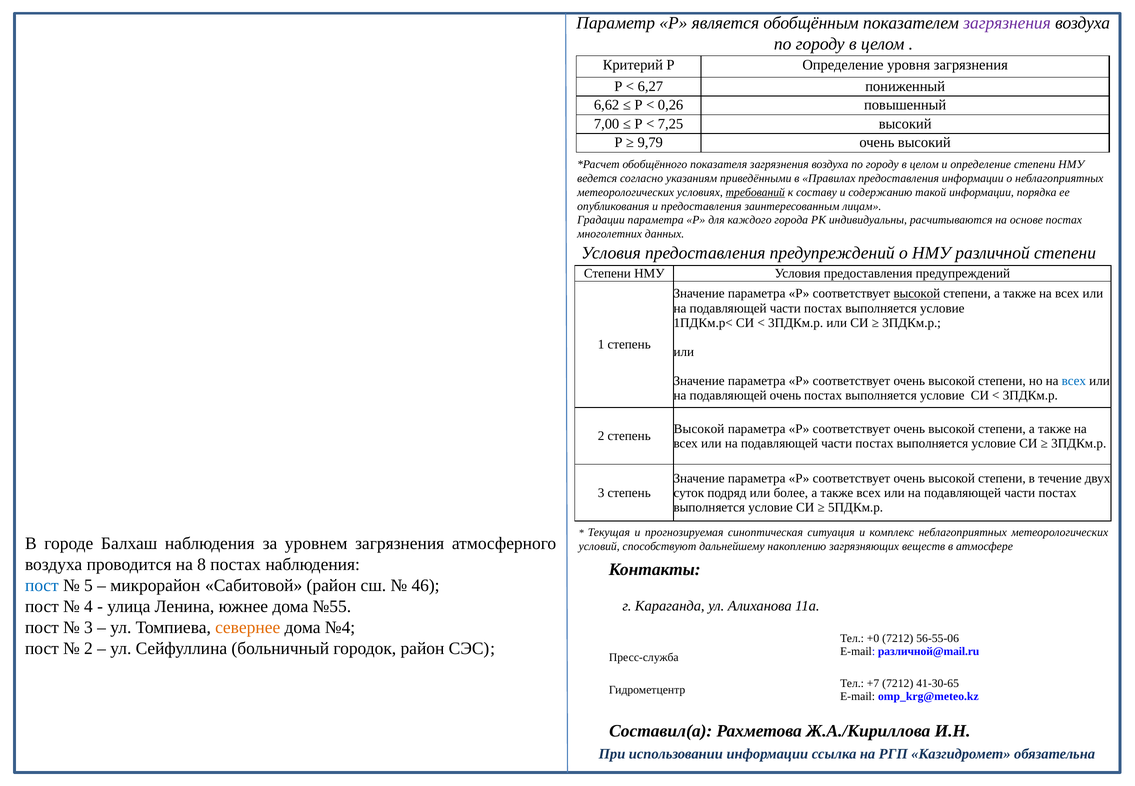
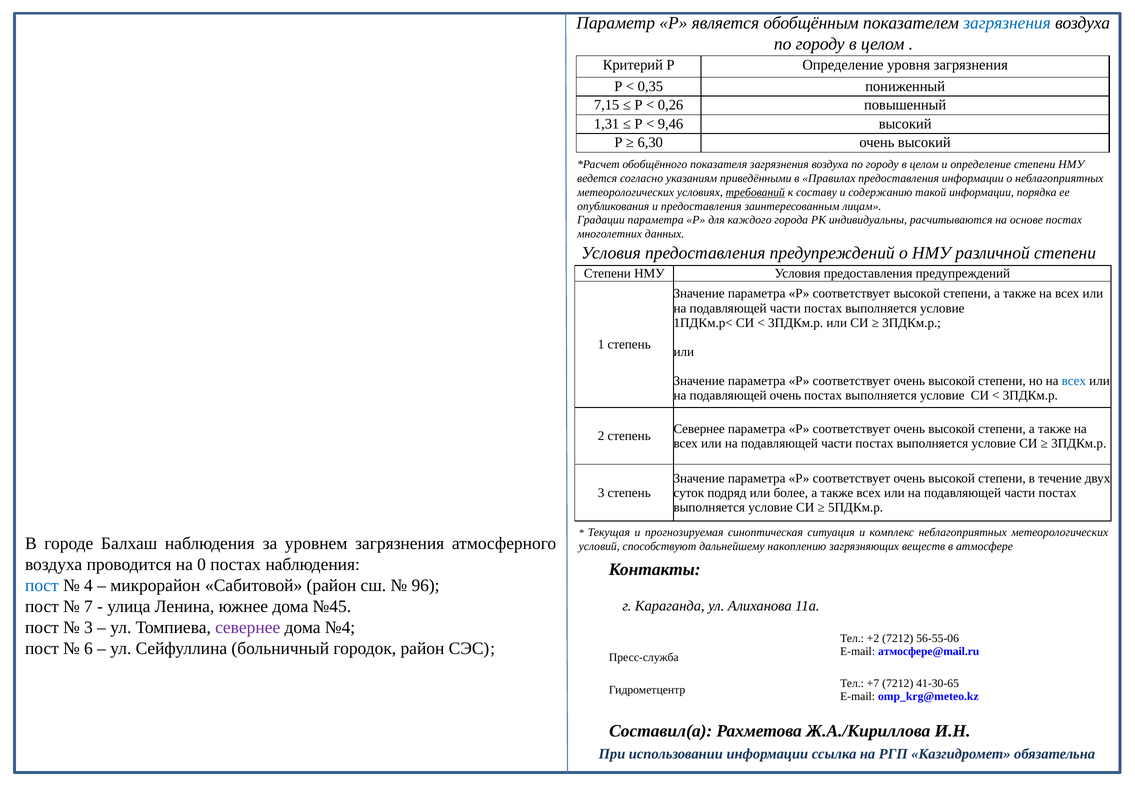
загрязнения colour: purple -> blue (1007, 23)
6,27: 6,27 -> 0,35 (650, 86)
6,62: 6,62 -> 7,15 (607, 105)
7,00: 7,00 -> 1,31 (607, 124)
7,25: 7,25 -> 9,46 (671, 124)
9,79: 9,79 -> 6,30 (650, 143)
высокой underline: present -> none (917, 294)
Высокой: Высокой -> Севернее (699, 429)
8: 8 -> 0 (202, 564)
5: 5 -> 4 (88, 585)
46: 46 -> 96 (426, 585)
4: 4 -> 7 (88, 606)
№55: №55 -> №45 (332, 606)
севернее colour: orange -> purple (248, 627)
+0: +0 -> +2 (873, 638)
2: 2 -> 6 (88, 648)
различной@mail.ru: различной@mail.ru -> атмосфере@mail.ru (929, 651)
